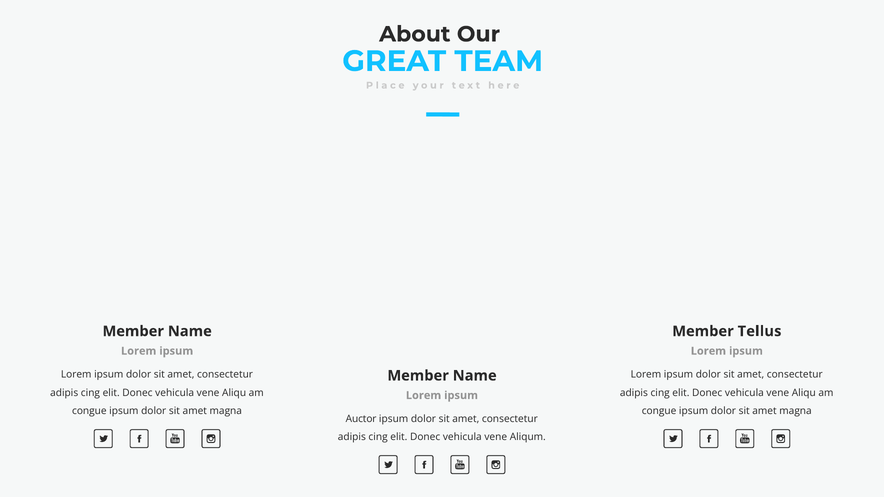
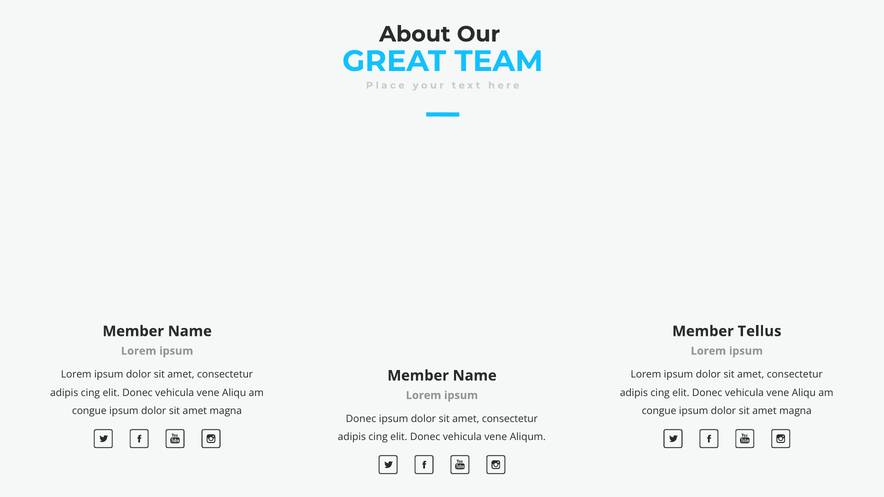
Auctor: Auctor -> Donec (361, 419)
